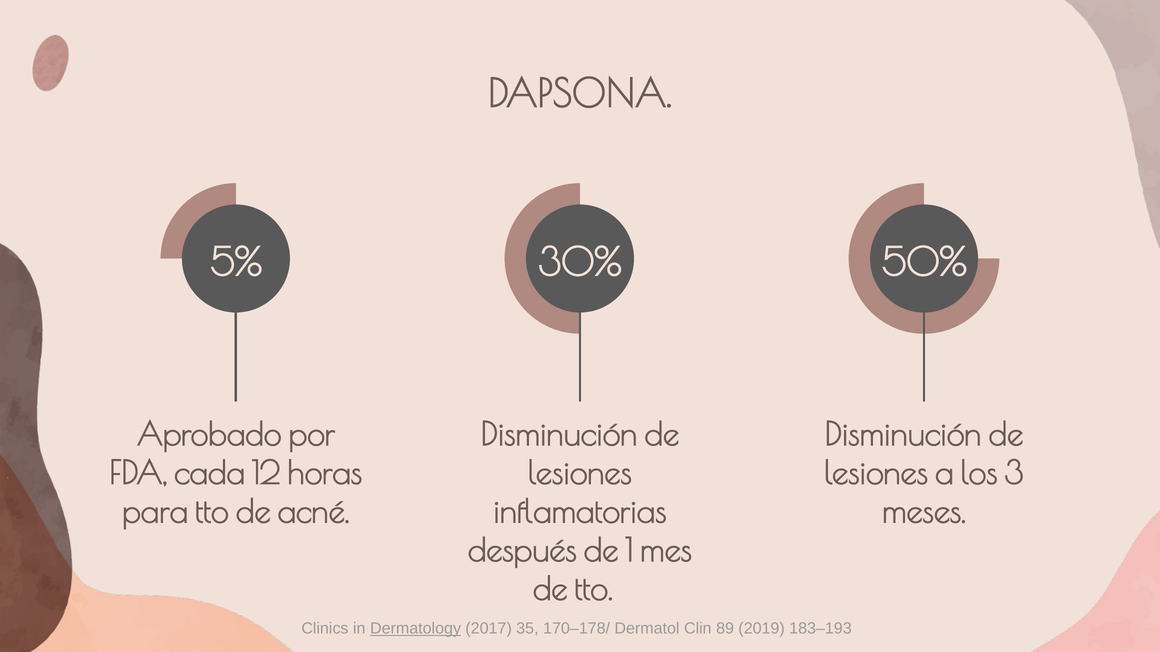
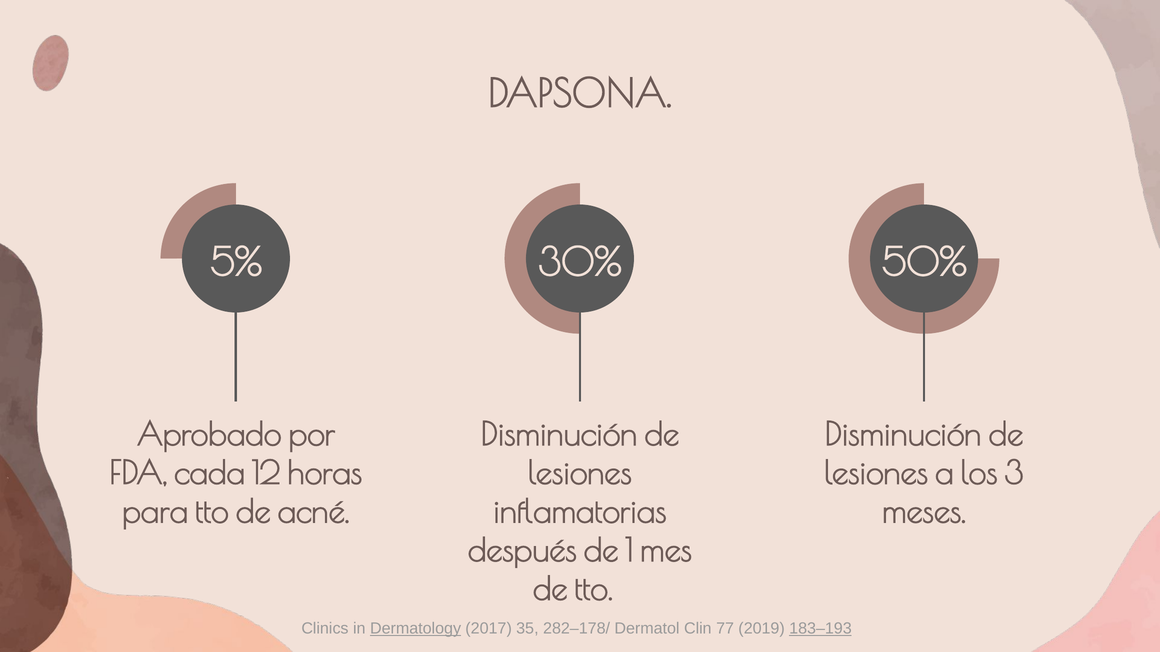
170–178/: 170–178/ -> 282–178/ (577, 629)
89: 89 -> 77 (725, 629)
183–193 underline: none -> present (820, 629)
